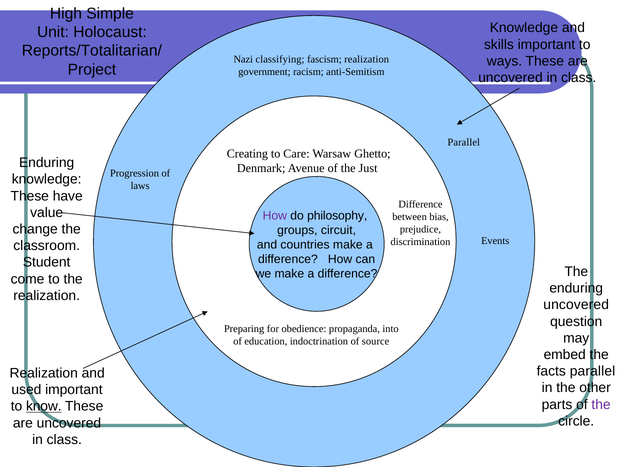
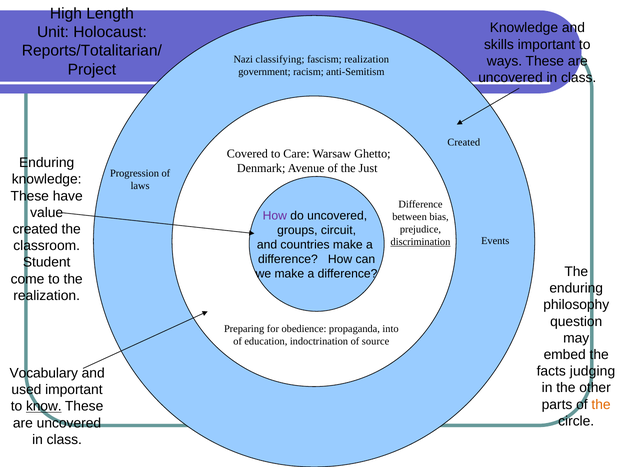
Simple: Simple -> Length (110, 13)
Parallel: Parallel -> Created (464, 142)
Creating: Creating -> Covered (247, 154)
do philosophy: philosophy -> uncovered (337, 216)
change: change -> created (35, 229)
discrimination underline: none -> present (420, 242)
uncovered: uncovered -> philosophy (576, 305)
facts parallel: parallel -> judging (593, 372)
Realization: Realization -> Vocabulary (44, 373)
the colour: purple -> orange (601, 405)
